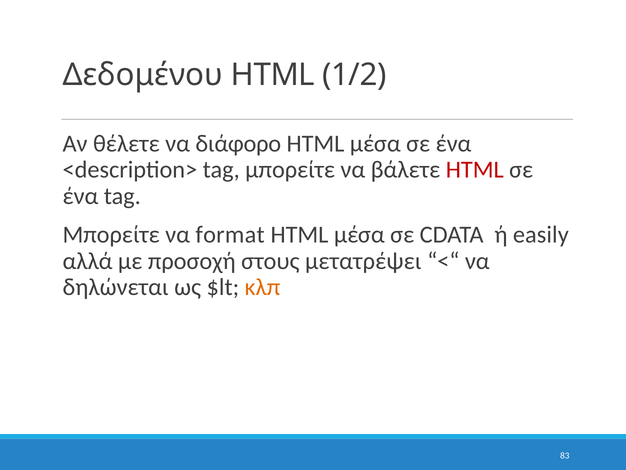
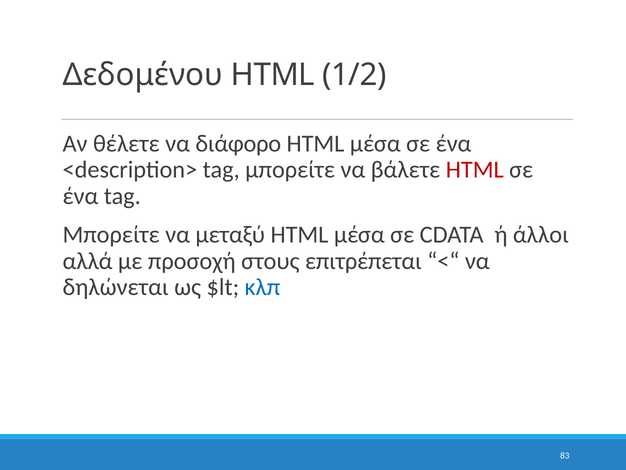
format: format -> μεταξύ (230, 234)
easily: easily -> άλλοι (541, 234)
μετατρέψει: μετατρέψει -> επιτρέπεται (363, 261)
κλπ colour: orange -> blue (262, 287)
